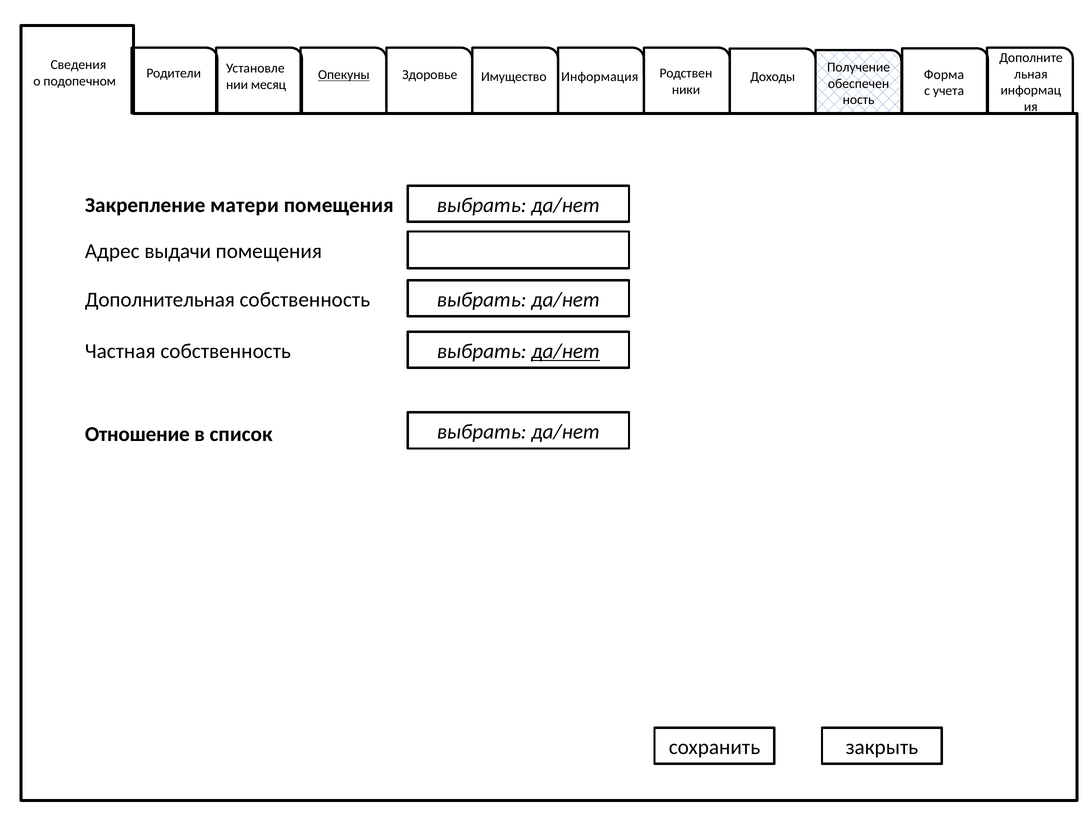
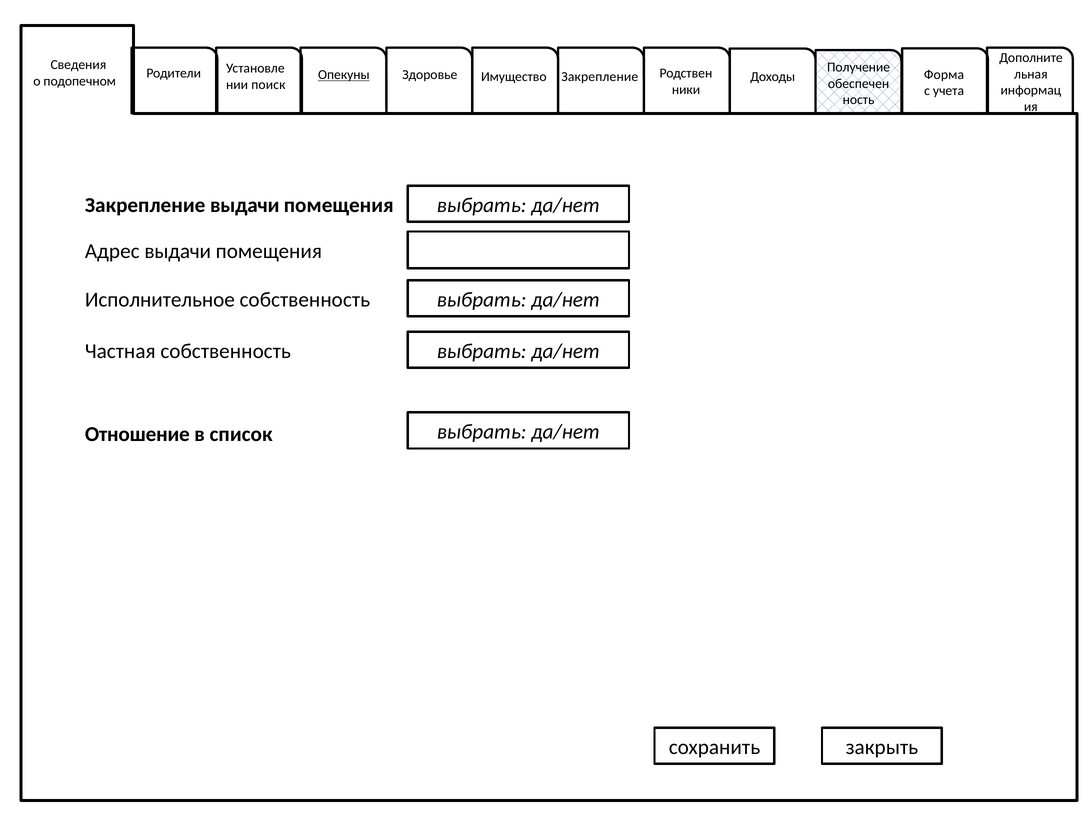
Имущество Информация: Информация -> Закрепление (600, 76)
месяц: месяц -> поиск (268, 85)
Закрепление матери: матери -> выдачи (245, 205)
Дополнительная: Дополнительная -> Исполнительное (160, 300)
да/нет underline: present -> none (566, 351)
